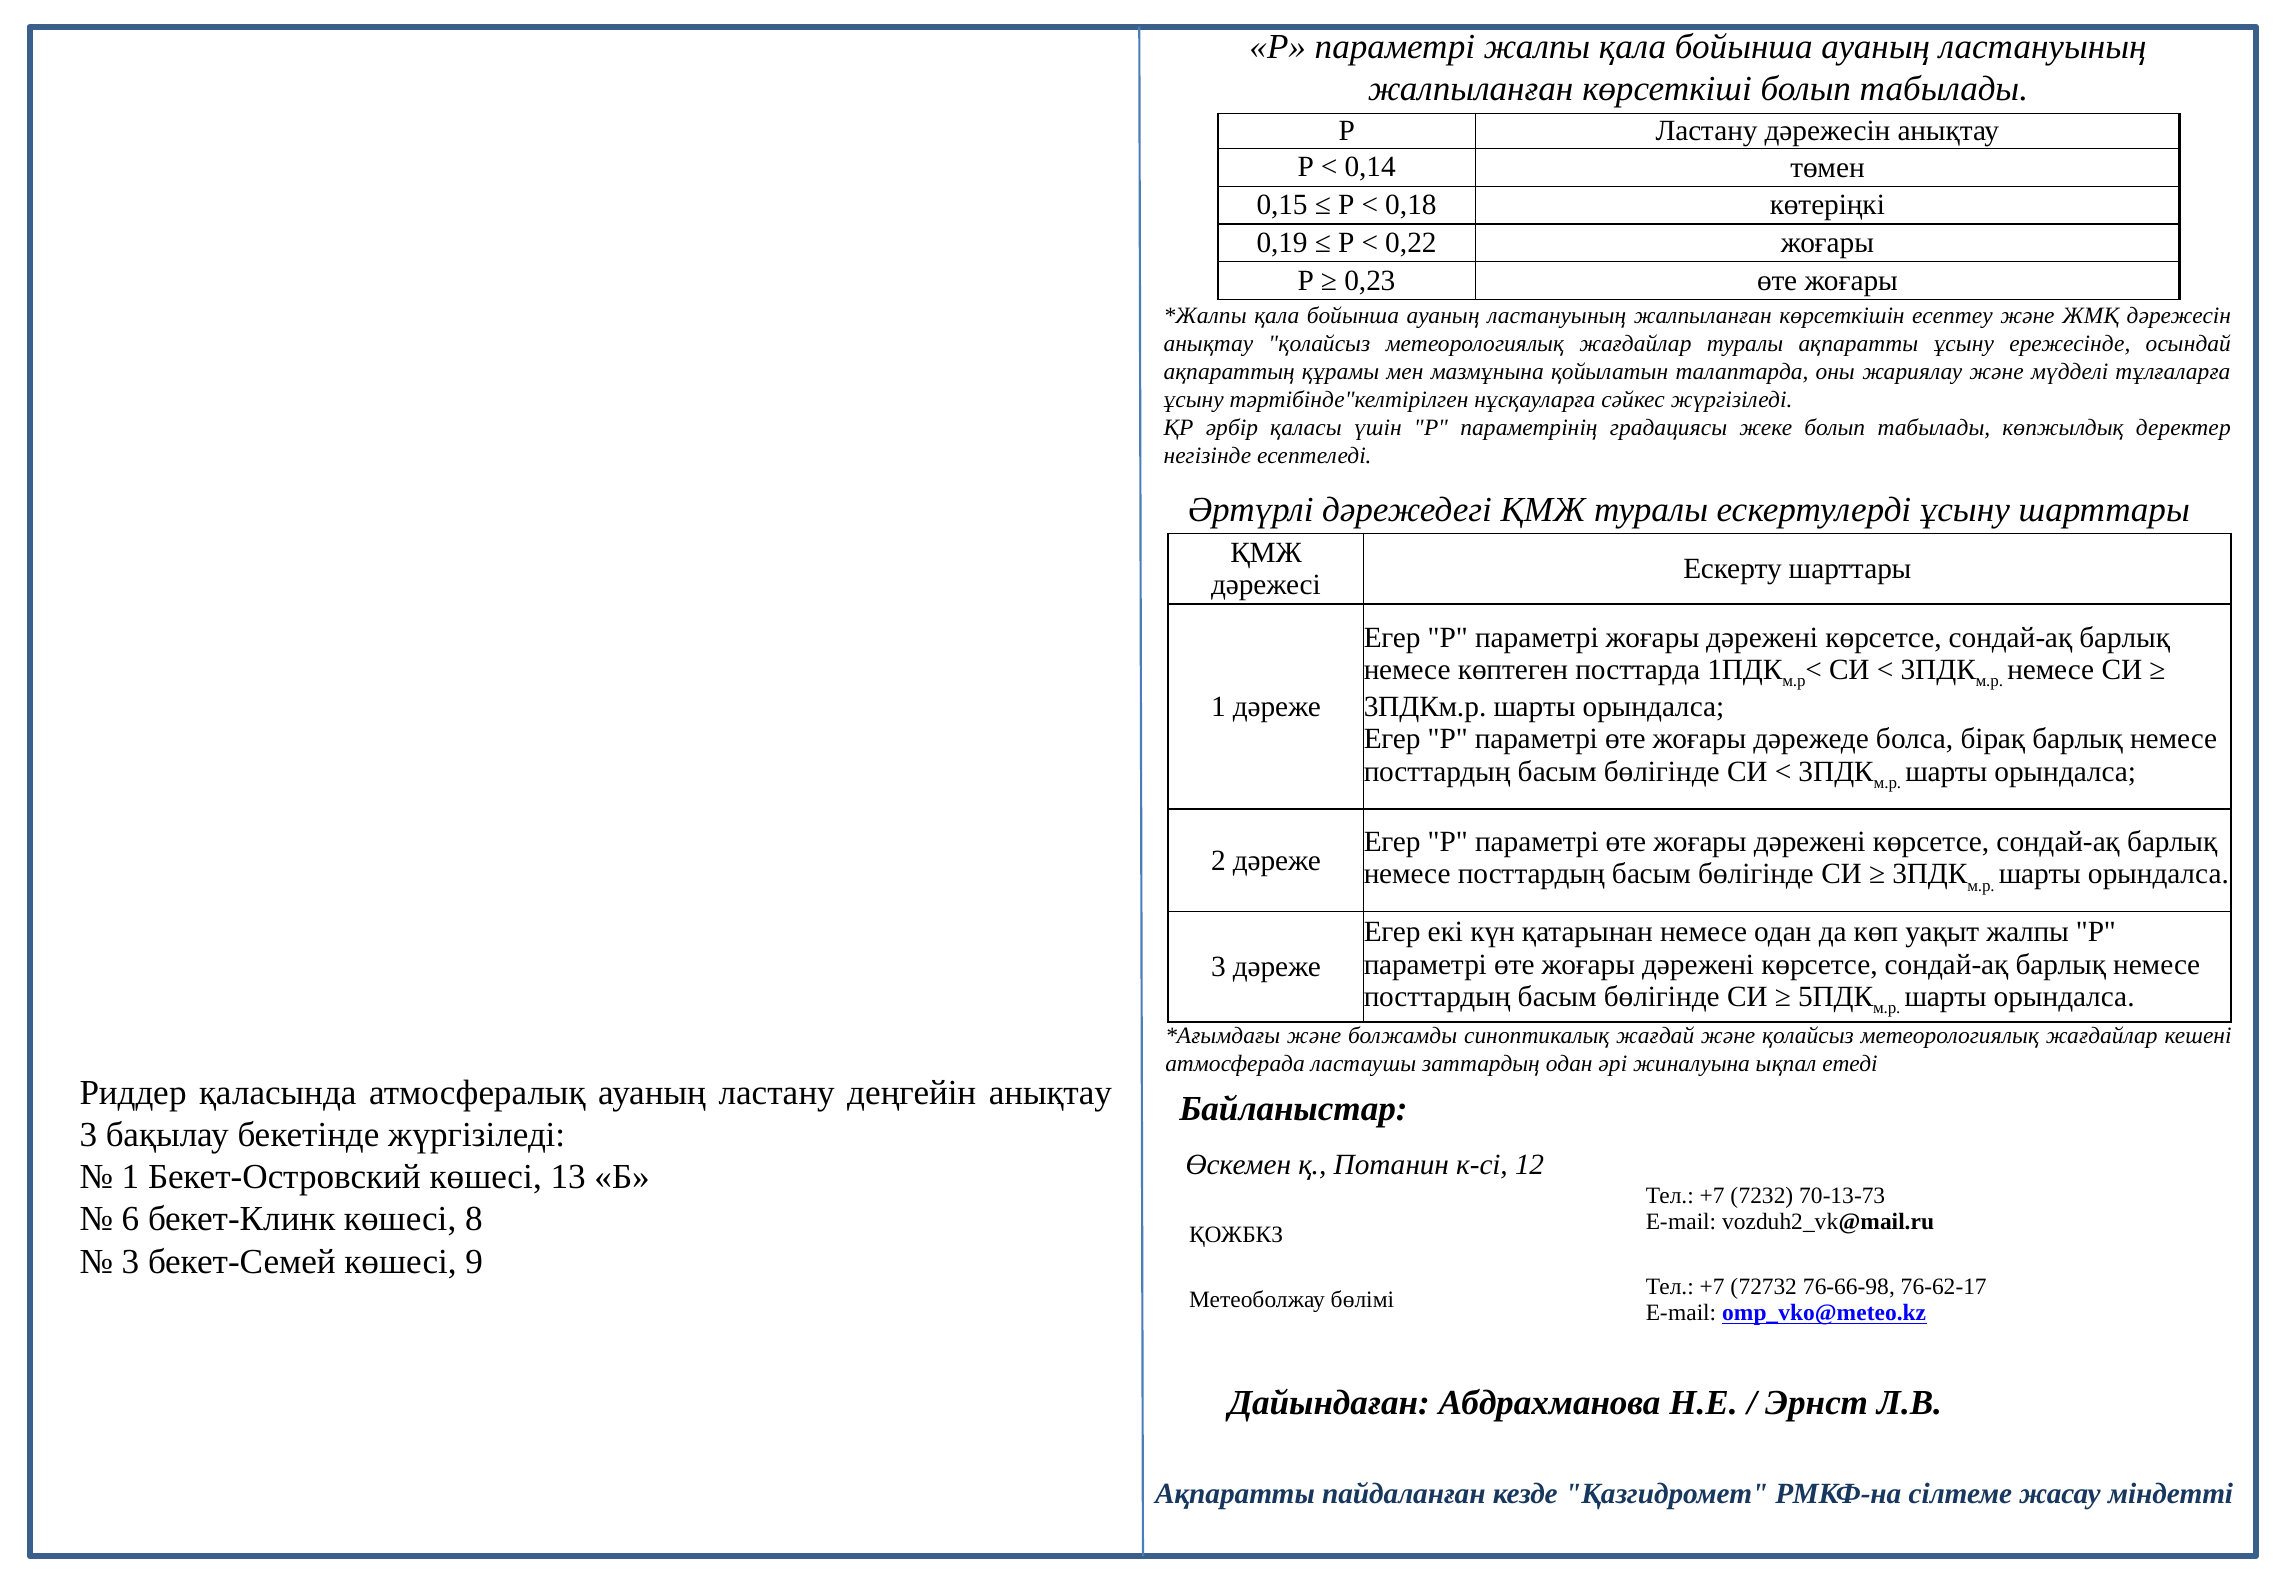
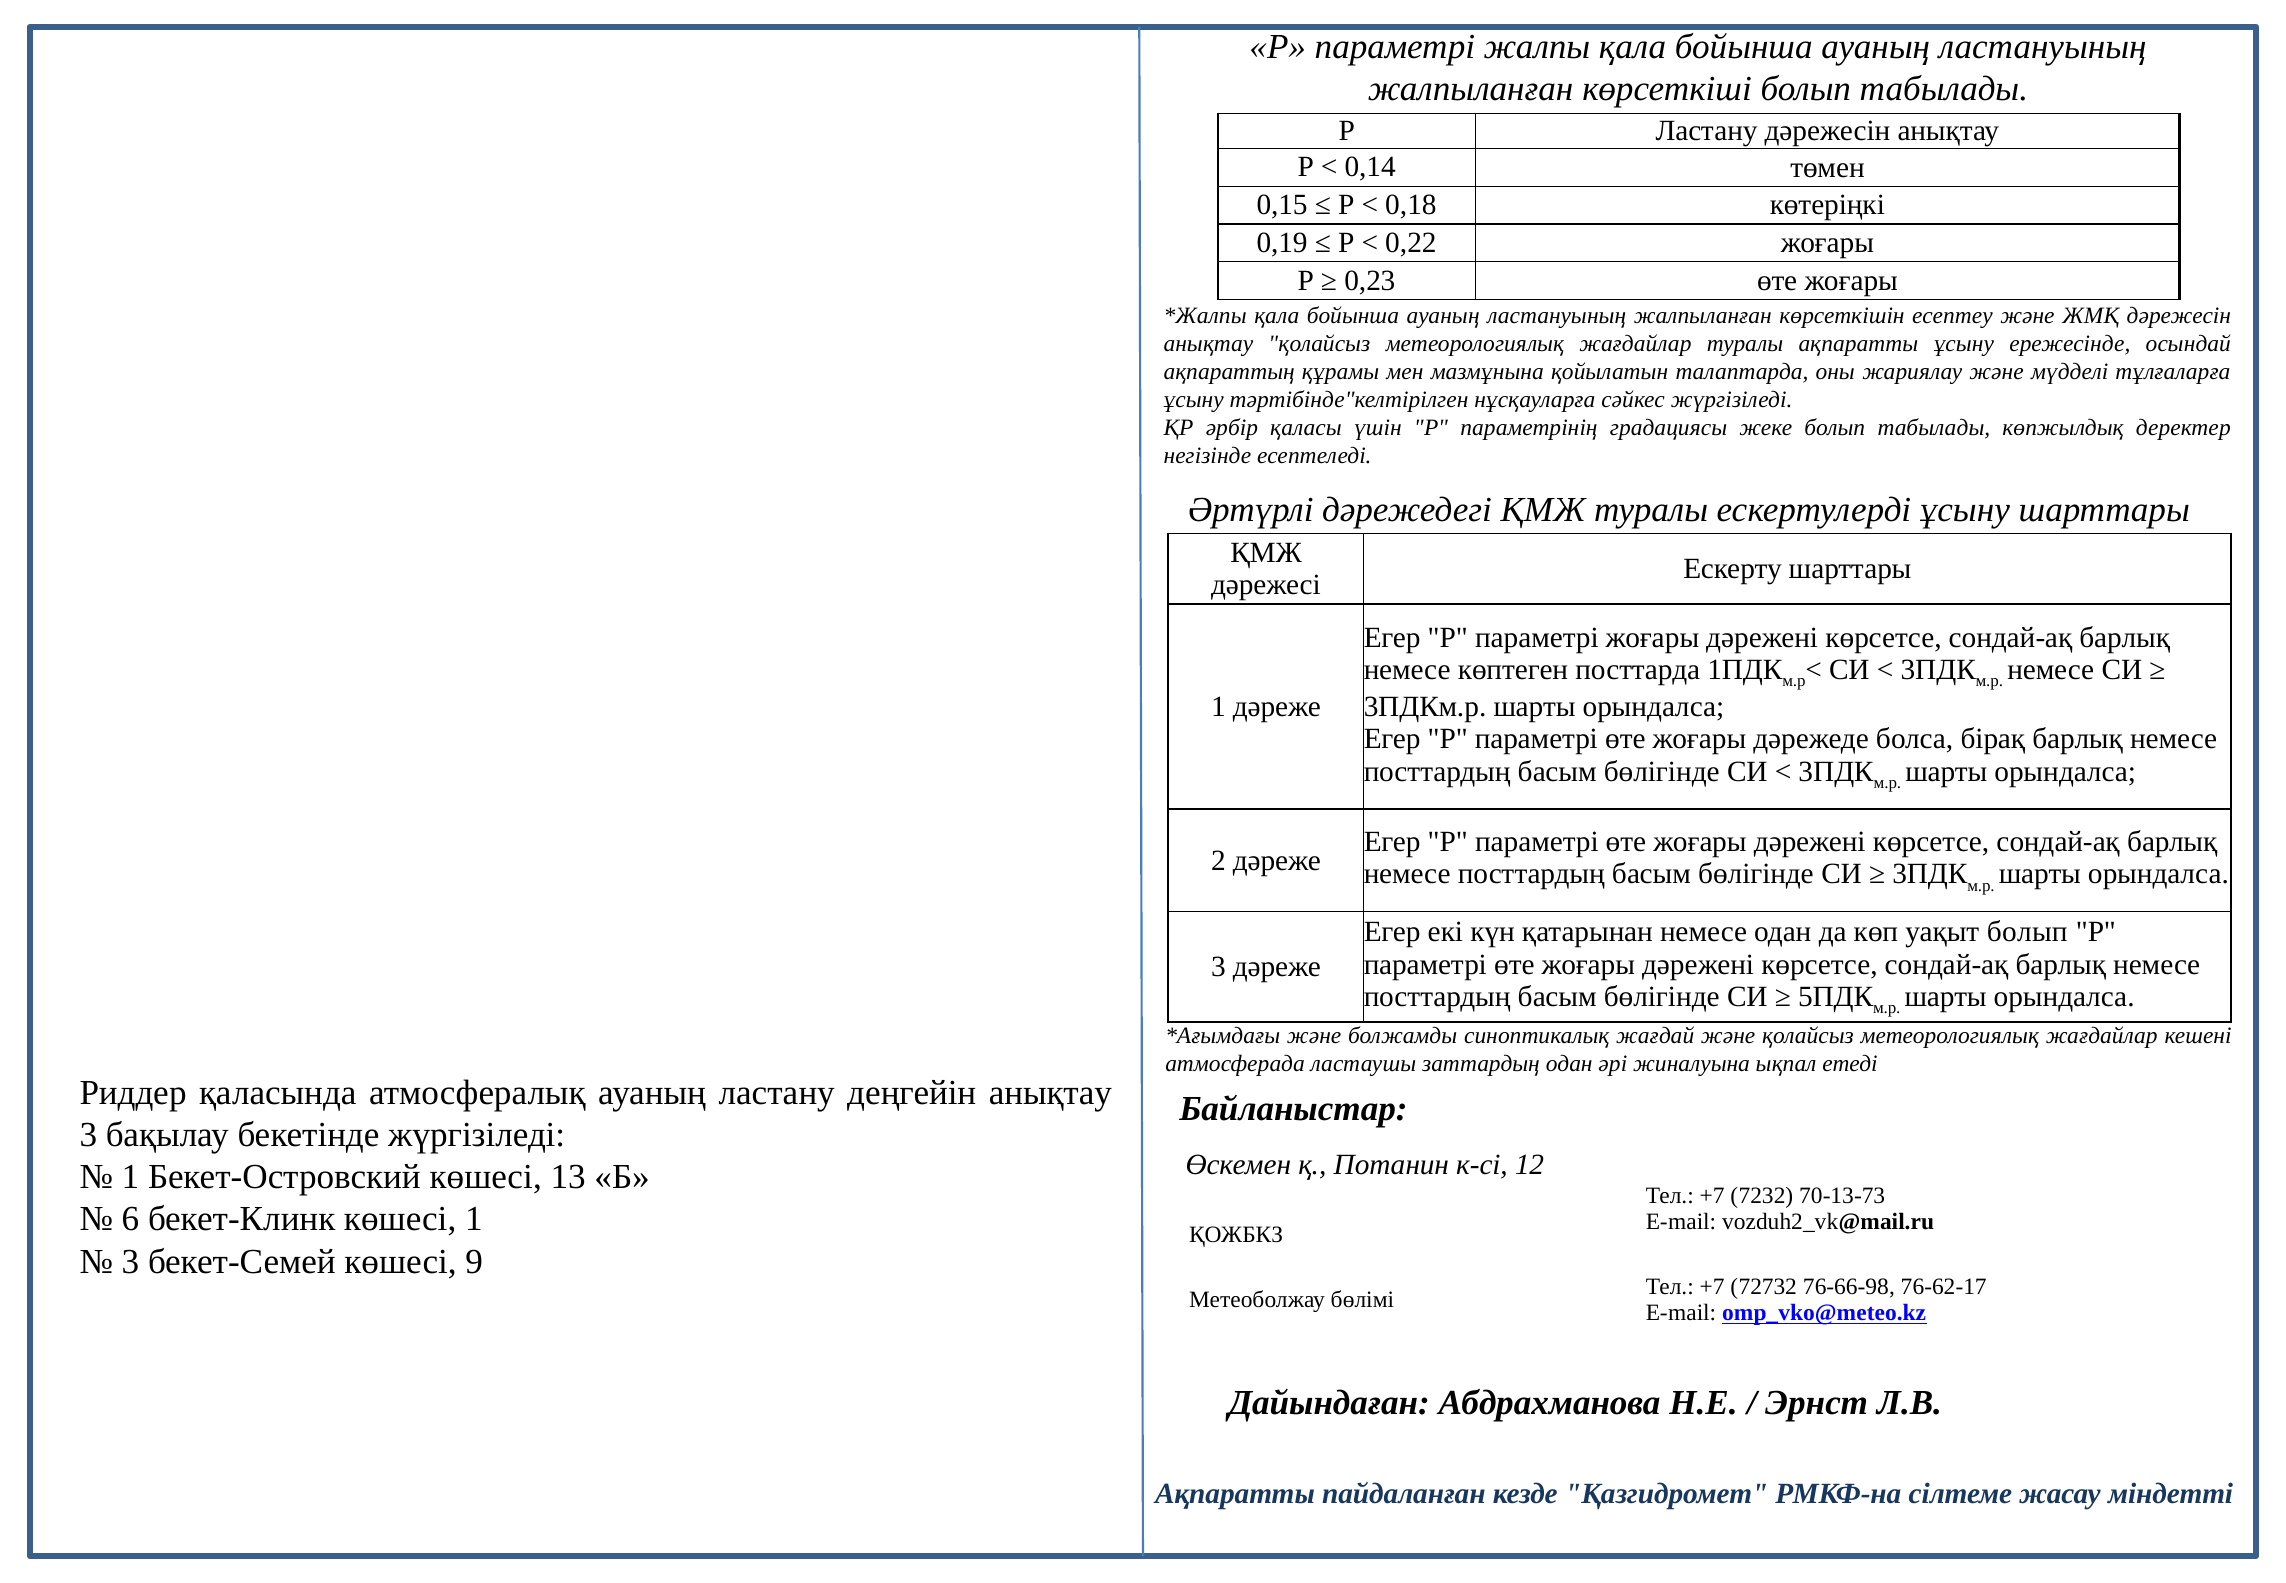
уақыт жалпы: жалпы -> болып (2027, 932)
көшесі 8: 8 -> 1 (474, 1219)
